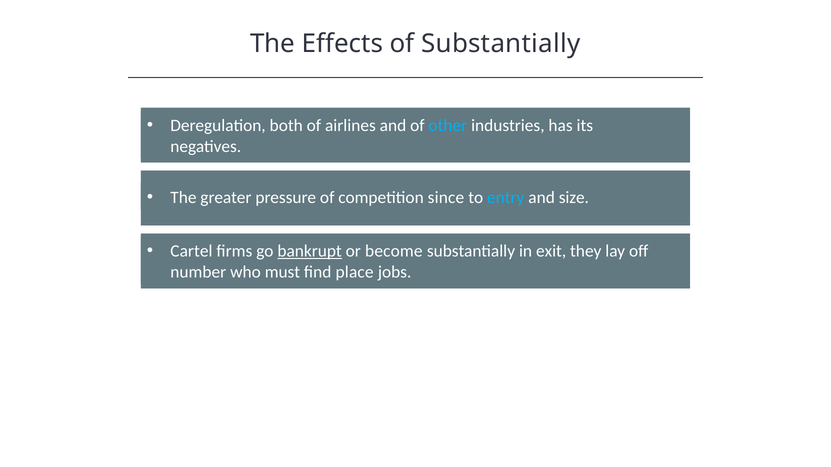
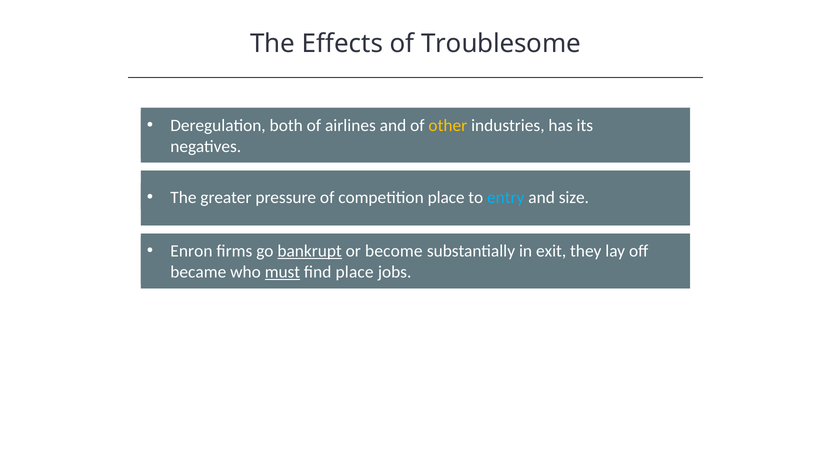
of Substantially: Substantially -> Troublesome (501, 44)
other colour: light blue -> yellow (448, 126)
competition since: since -> place (446, 198)
Cartel: Cartel -> Enron (191, 251)
number: number -> became (198, 272)
must underline: none -> present (282, 272)
